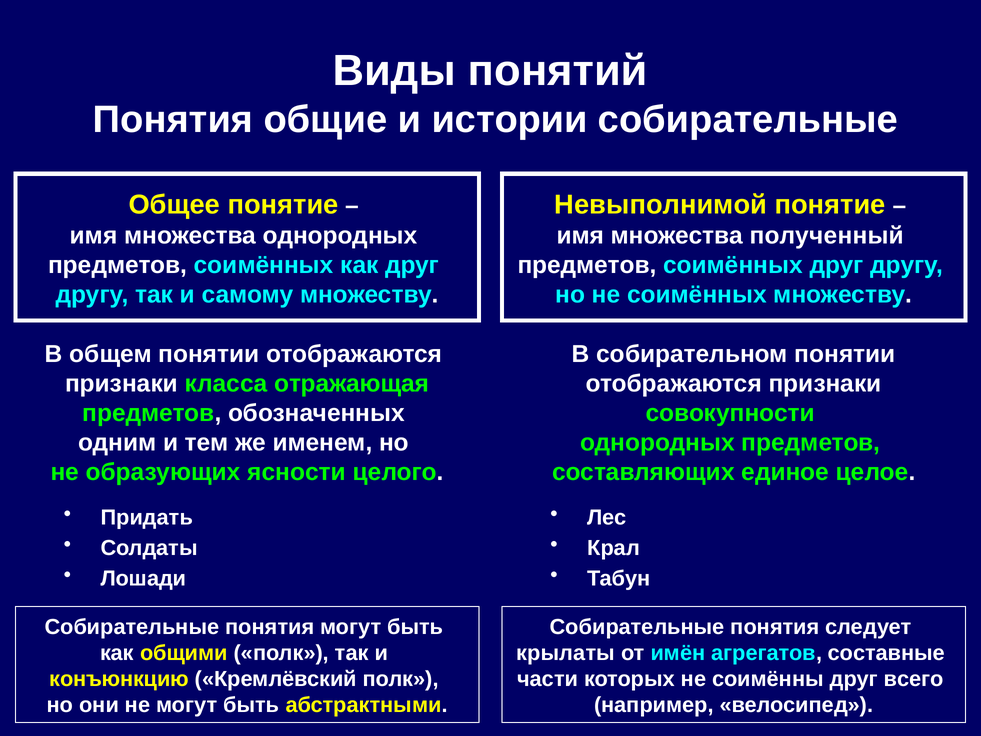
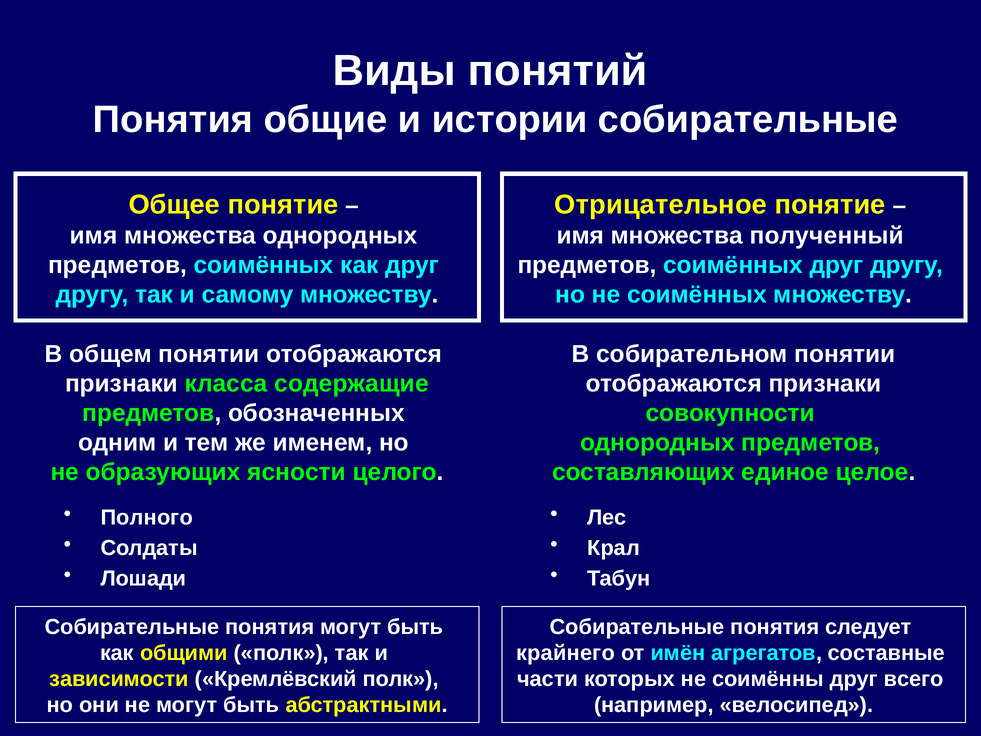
Невыполнимой: Невыполнимой -> Отрицательное (661, 205)
отражающая: отражающая -> содержащие (352, 384)
Придать: Придать -> Полного (147, 518)
крылаты: крылаты -> крайнего (566, 653)
конъюнкцию: конъюнкцию -> зависимости (119, 679)
